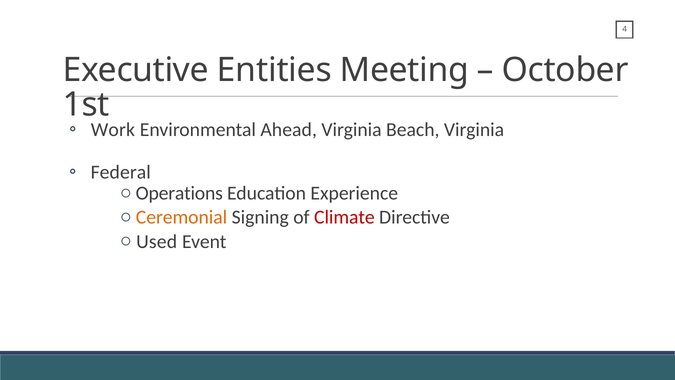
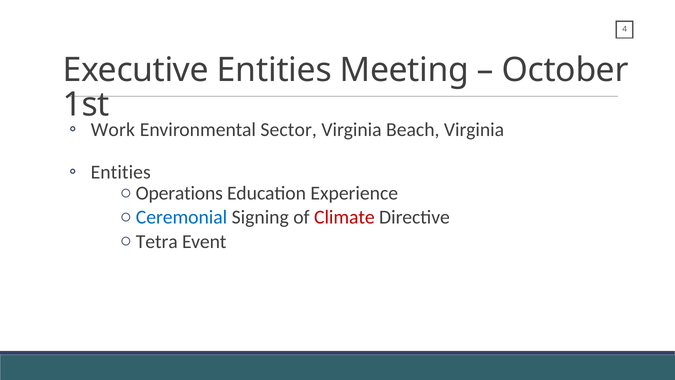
Ahead: Ahead -> Sector (289, 129)
Federal: Federal -> Entities (121, 172)
Ceremonial colour: orange -> blue (182, 217)
Used: Used -> Tetra (157, 241)
